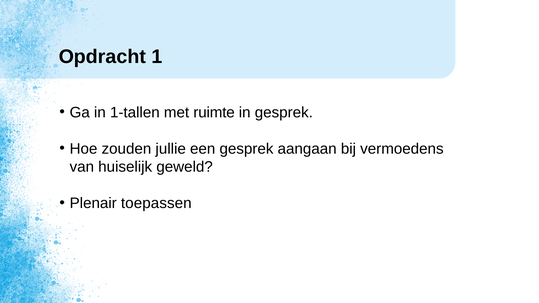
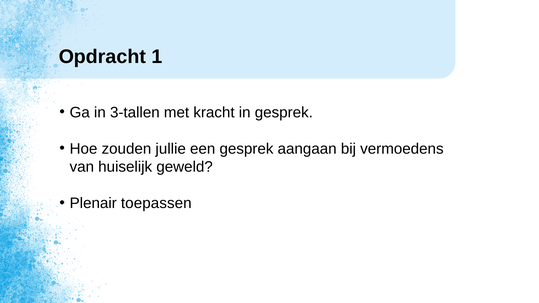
1-tallen: 1-tallen -> 3-tallen (135, 112)
ruimte: ruimte -> kracht (214, 112)
